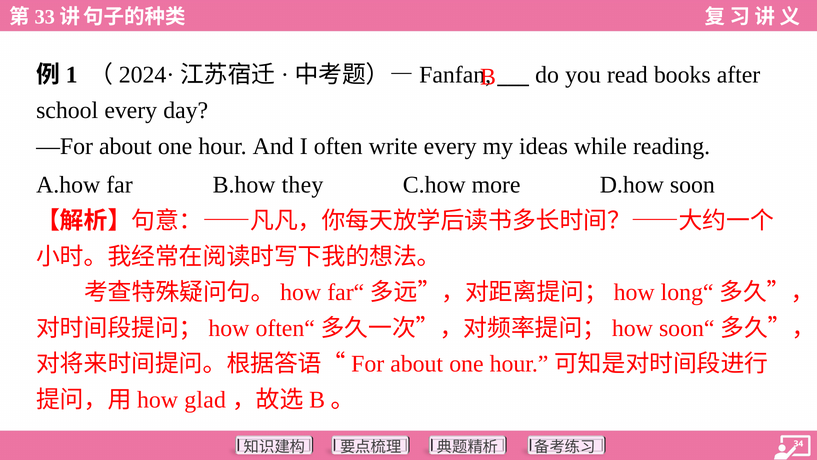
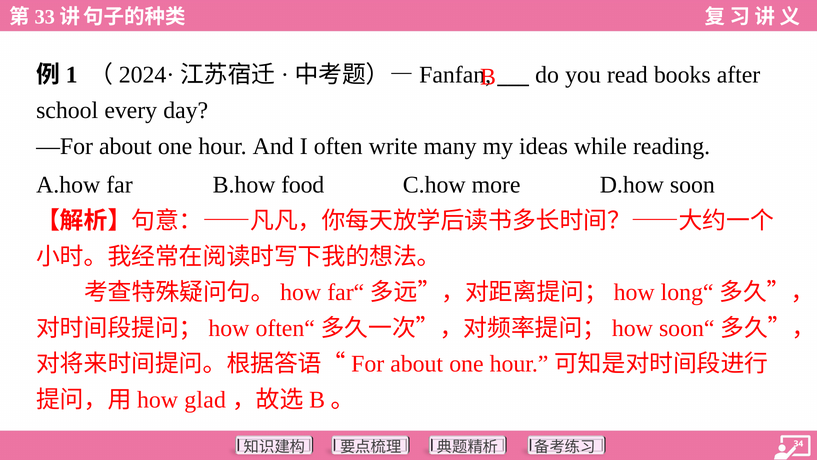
write every: every -> many (450, 146)
they: they -> food (303, 184)
